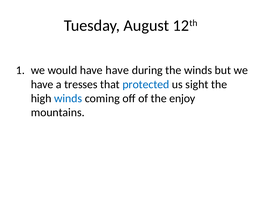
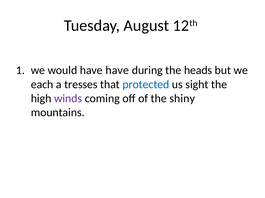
the winds: winds -> heads (198, 71)
have: have -> each (42, 85)
winds colour: blue -> purple (68, 99)
enjoy: enjoy -> shiny (182, 99)
